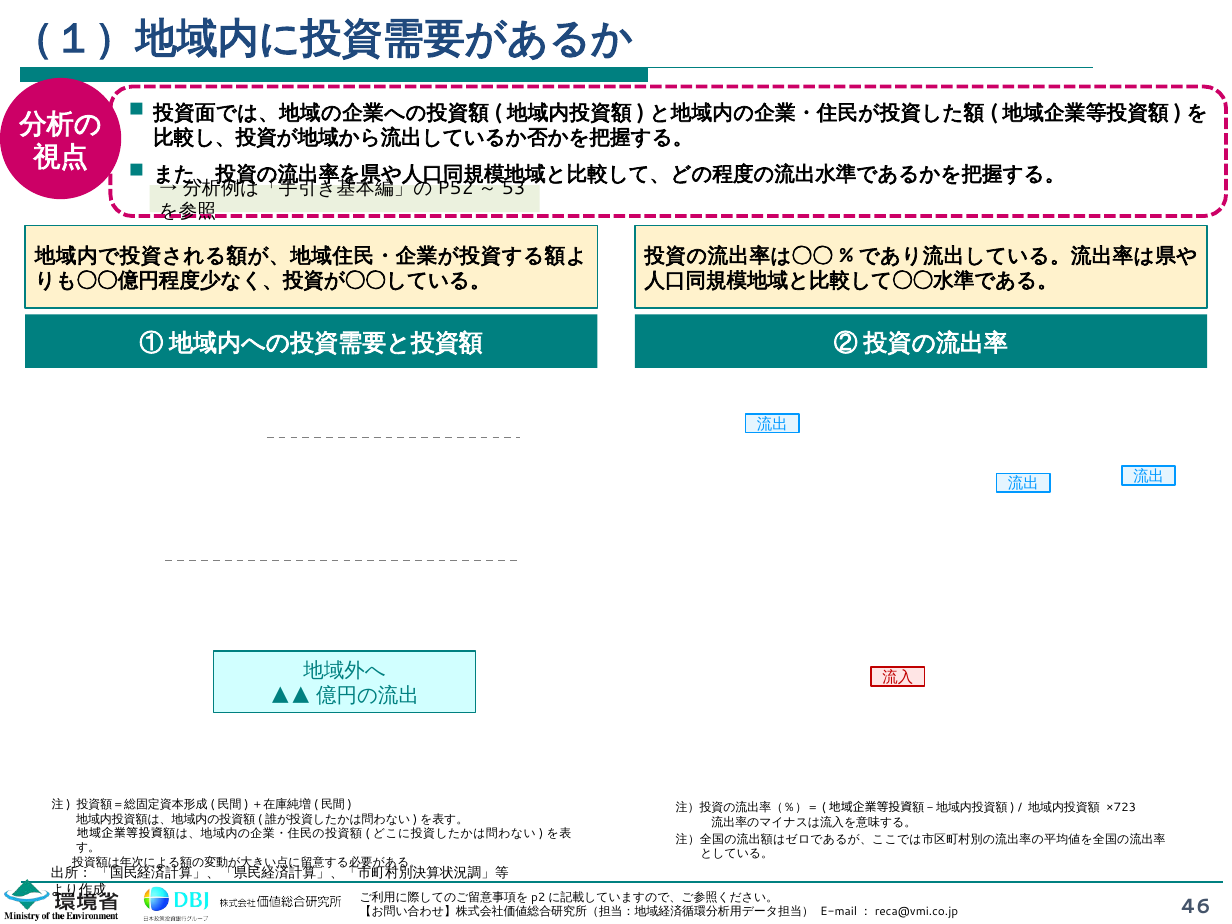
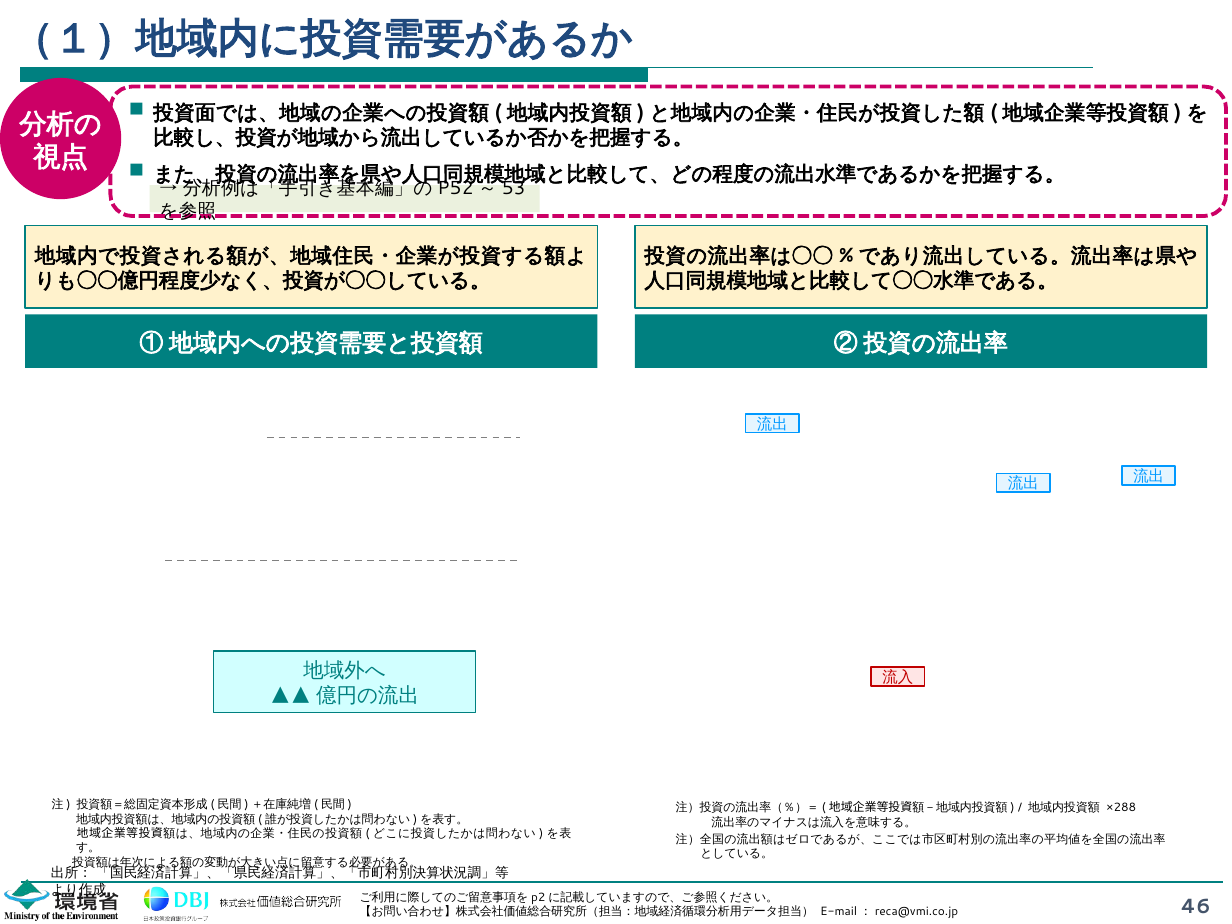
×723: ×723 -> ×288 (1121, 808)
